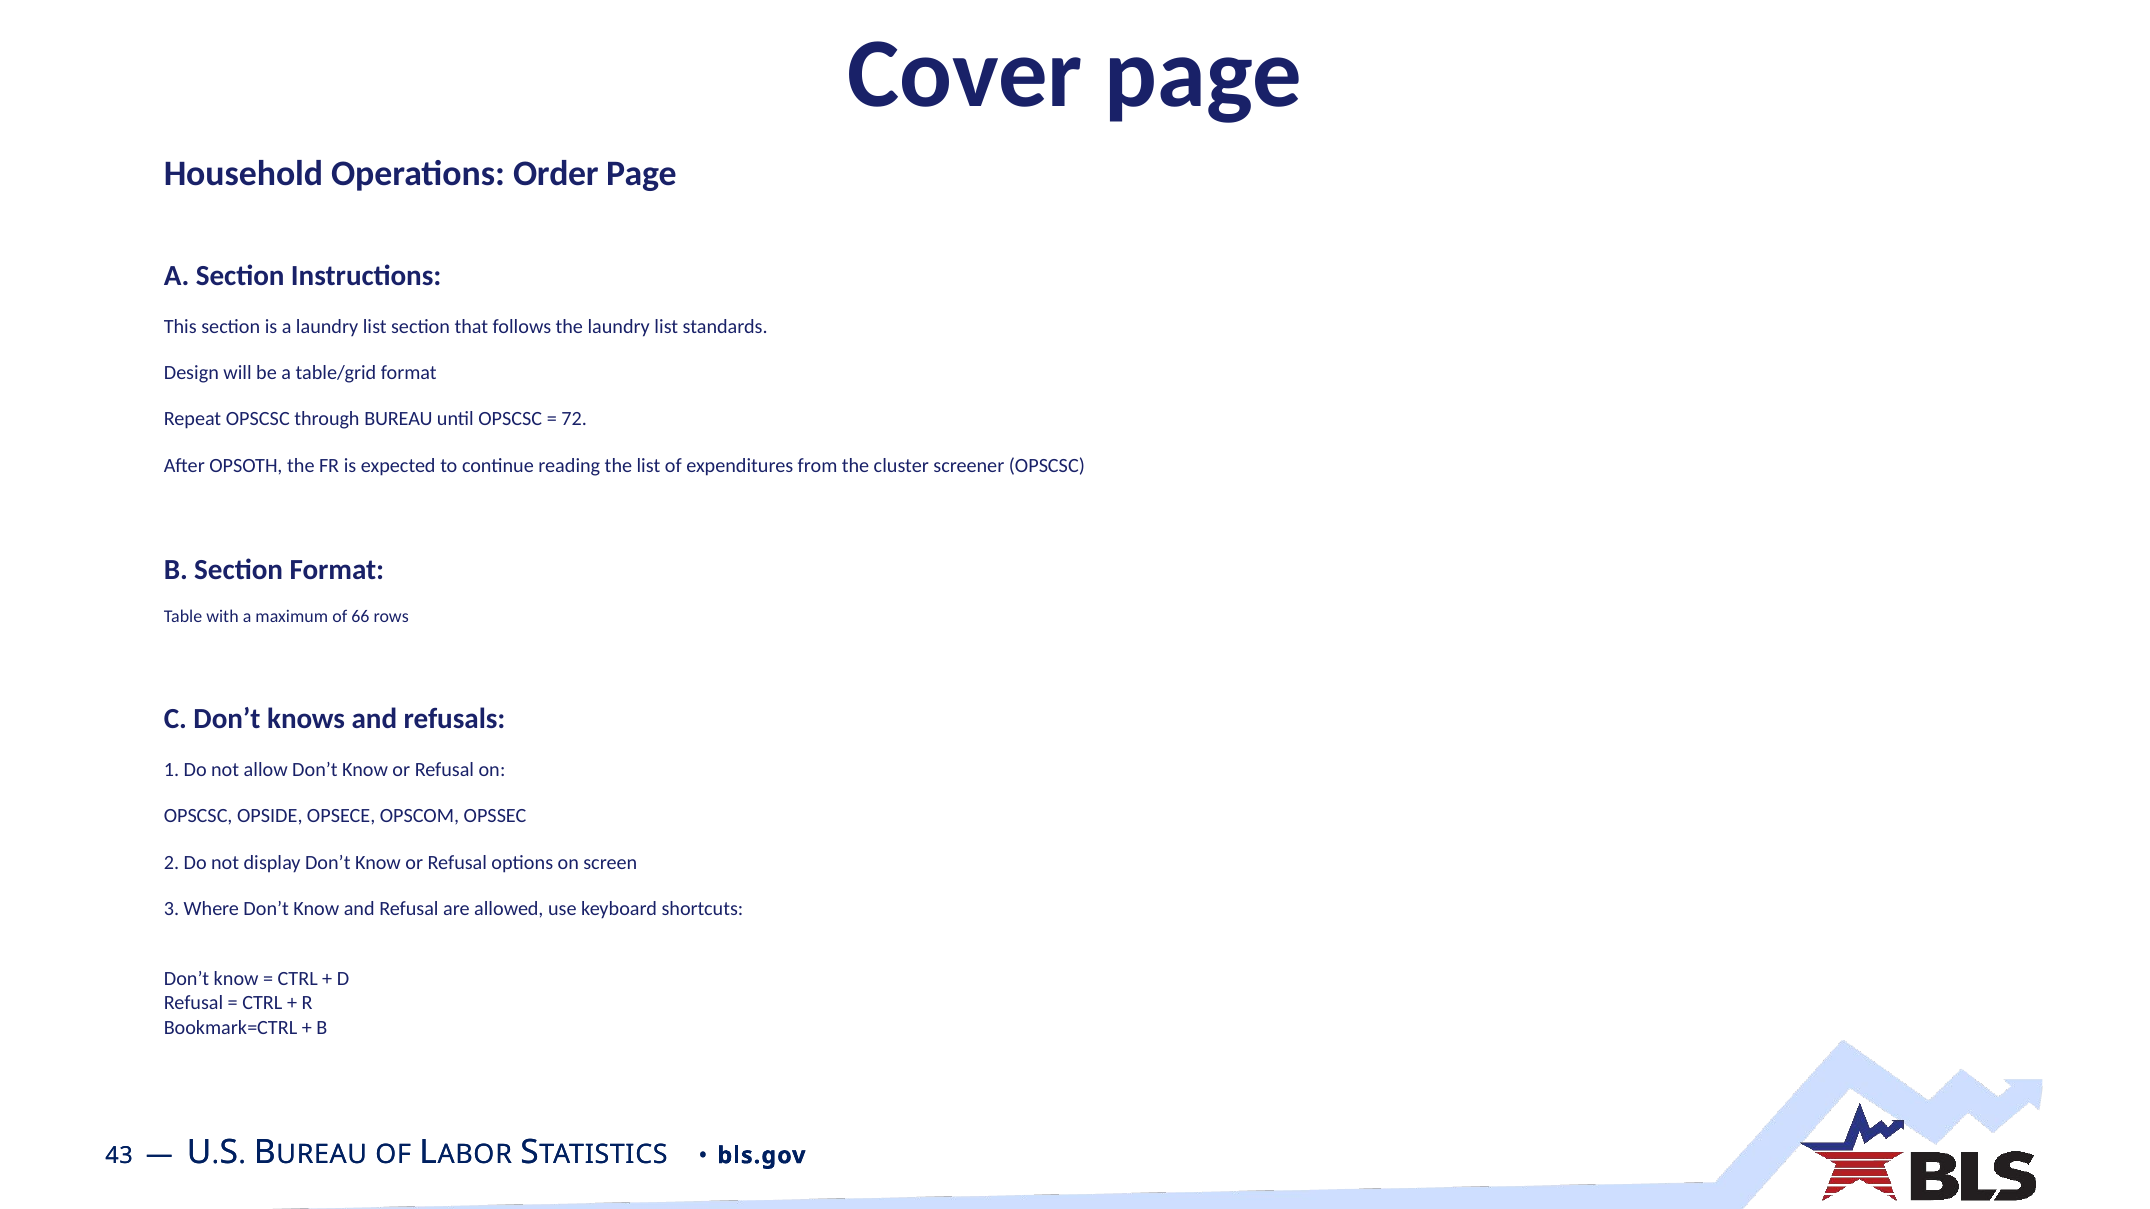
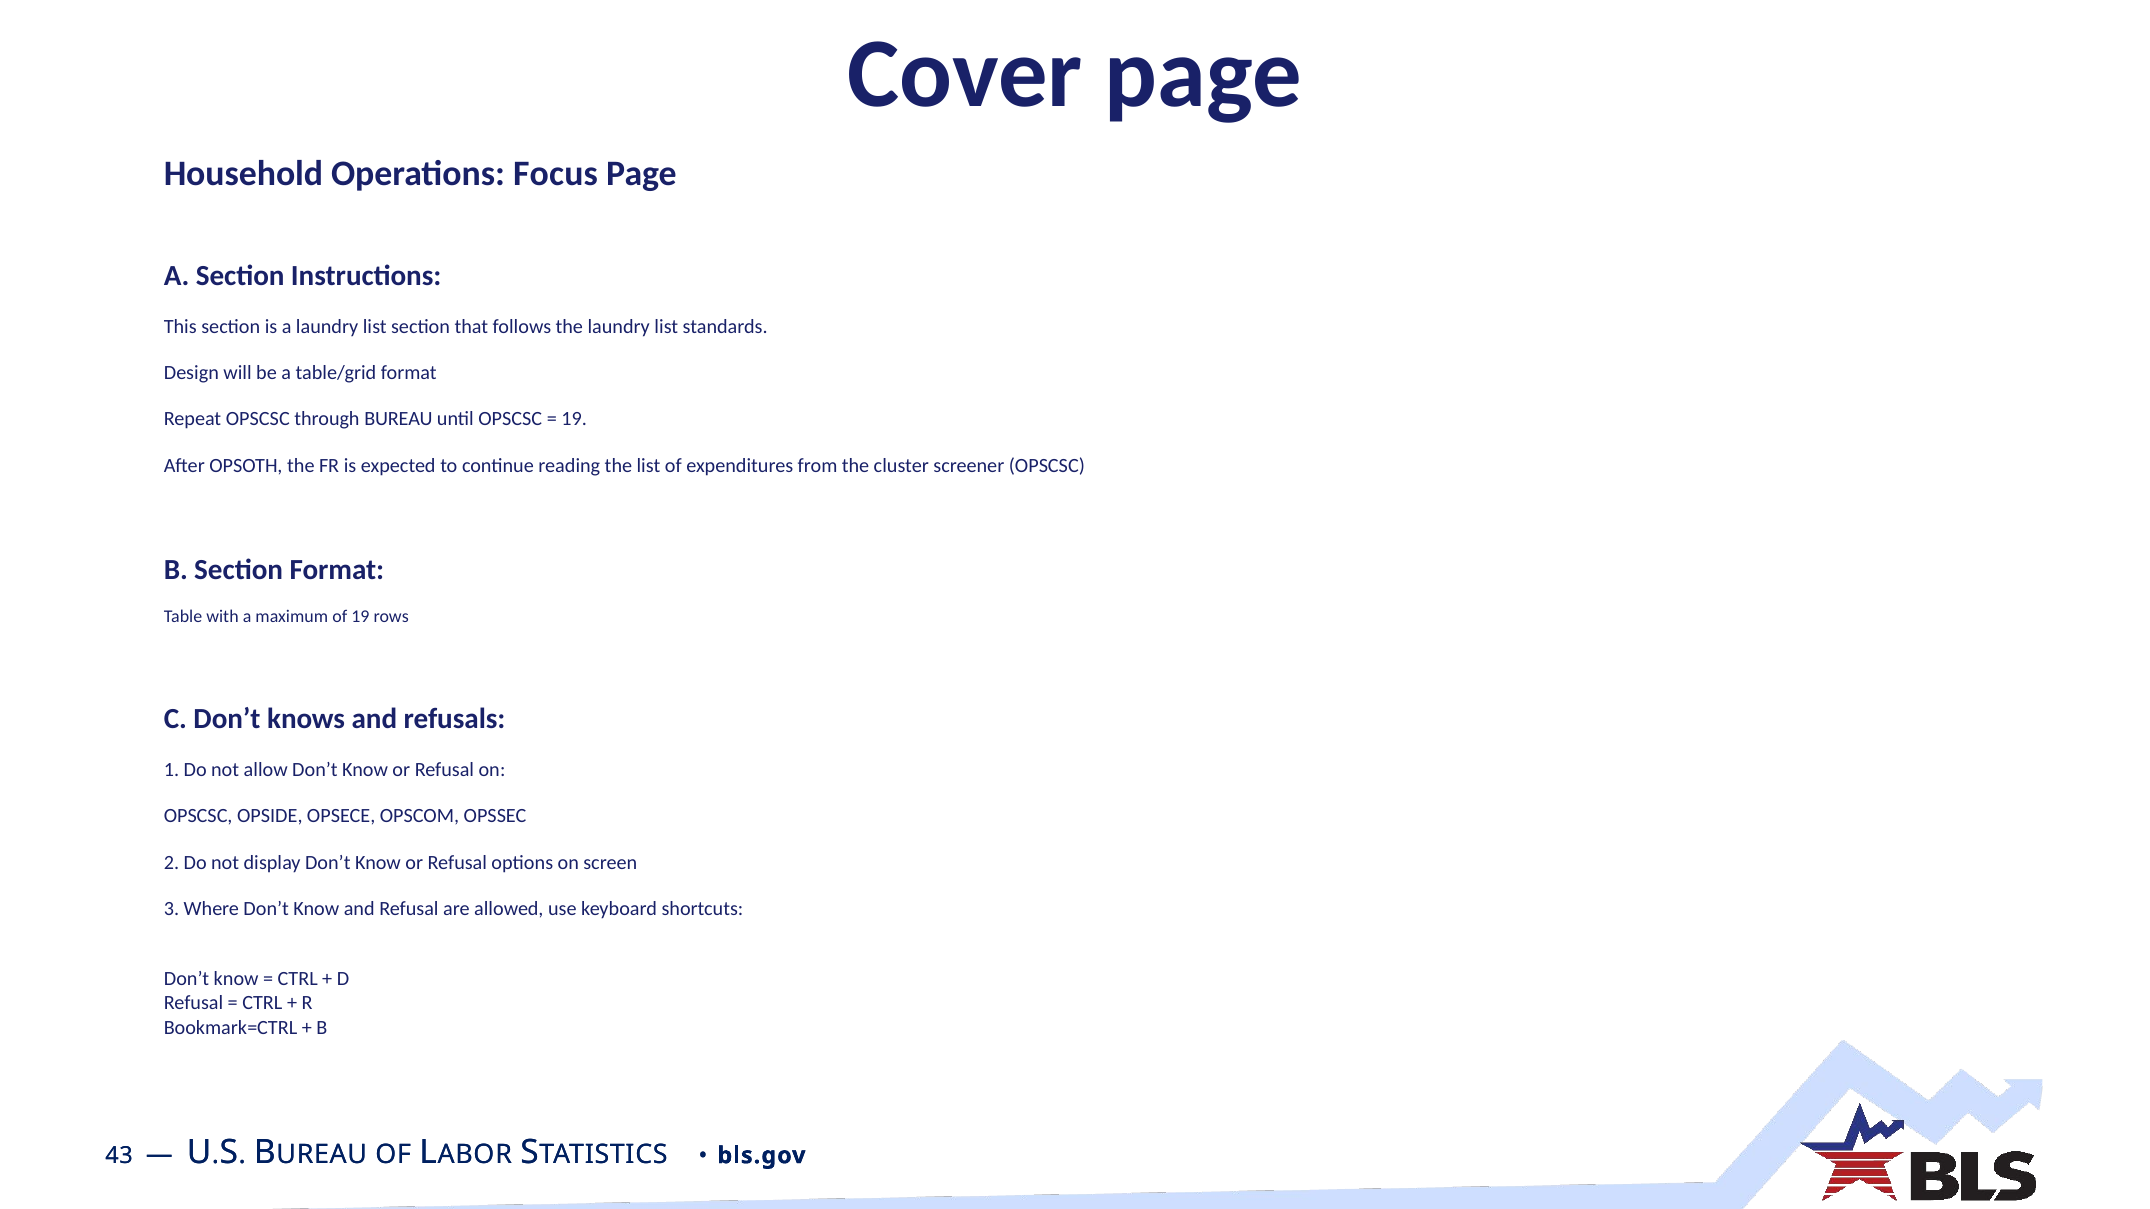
Order: Order -> Focus (555, 174)
72: 72 -> 19 (574, 419)
of 66: 66 -> 19 (360, 616)
